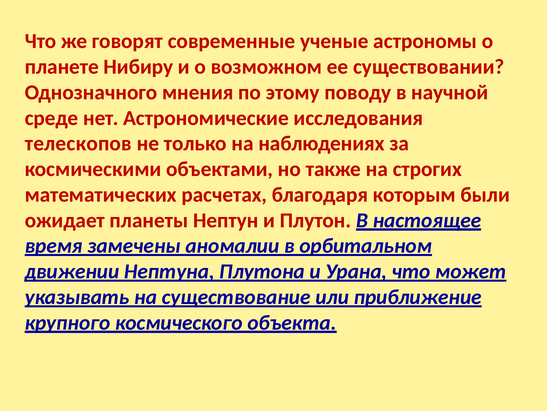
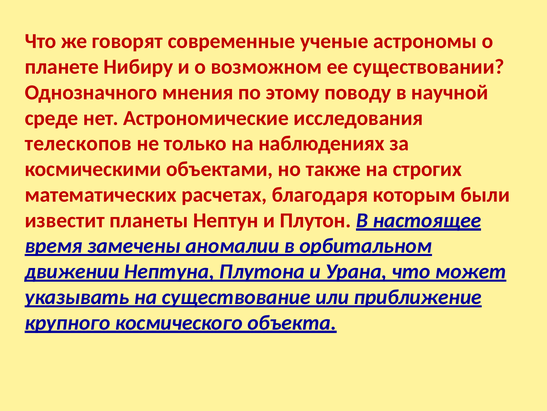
ожидает: ожидает -> известит (65, 220)
